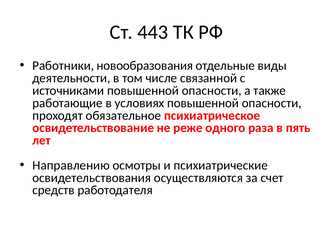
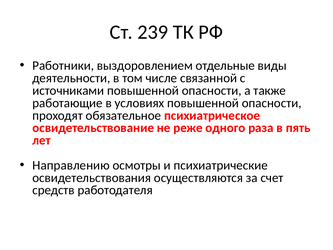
443: 443 -> 239 (153, 32)
новообразования: новообразования -> выздоровлением (145, 66)
